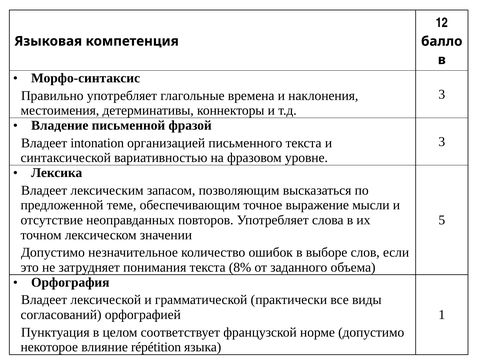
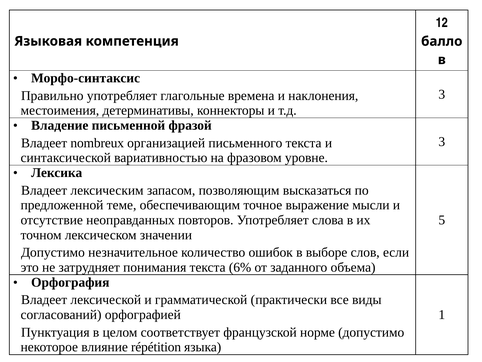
intonation: intonation -> nombreux (97, 143)
8%: 8% -> 6% (240, 267)
